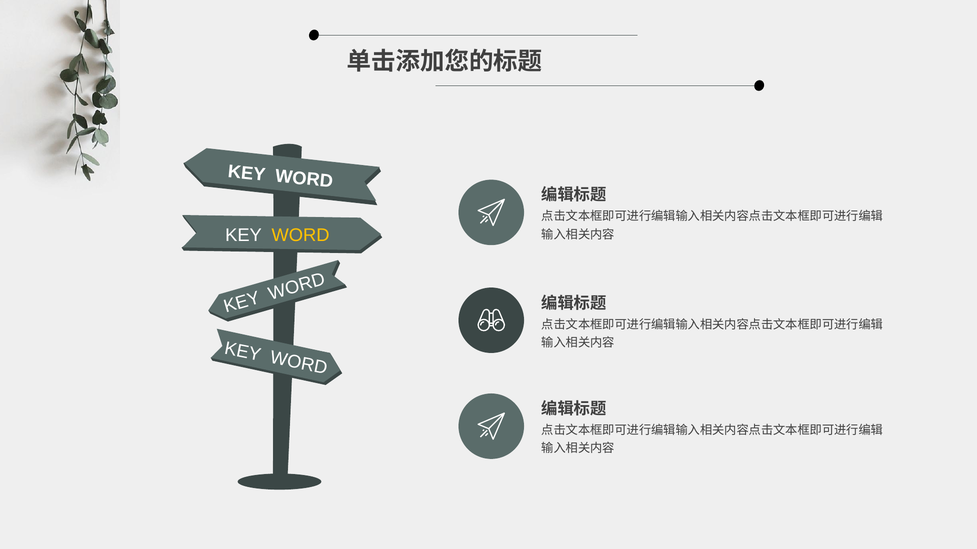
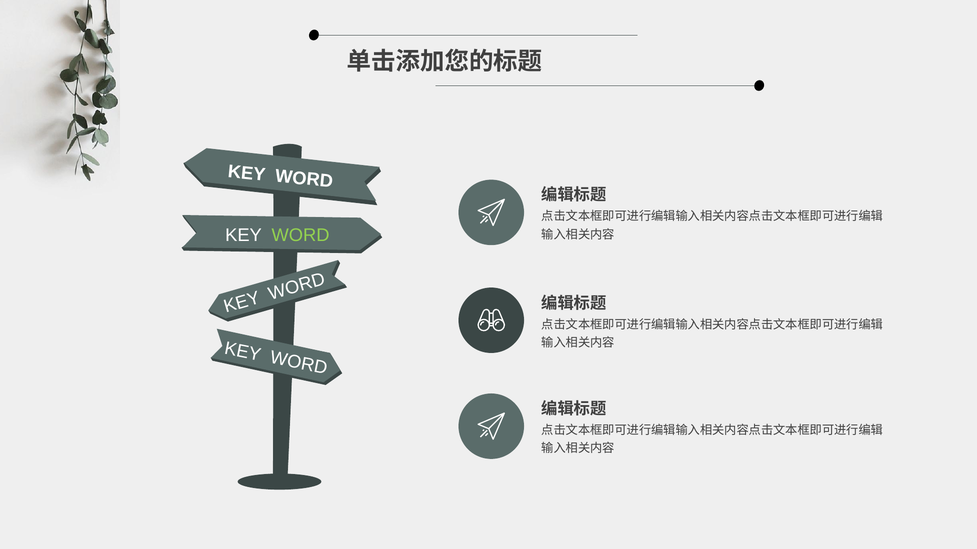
WORD colour: yellow -> light green (301, 235)
